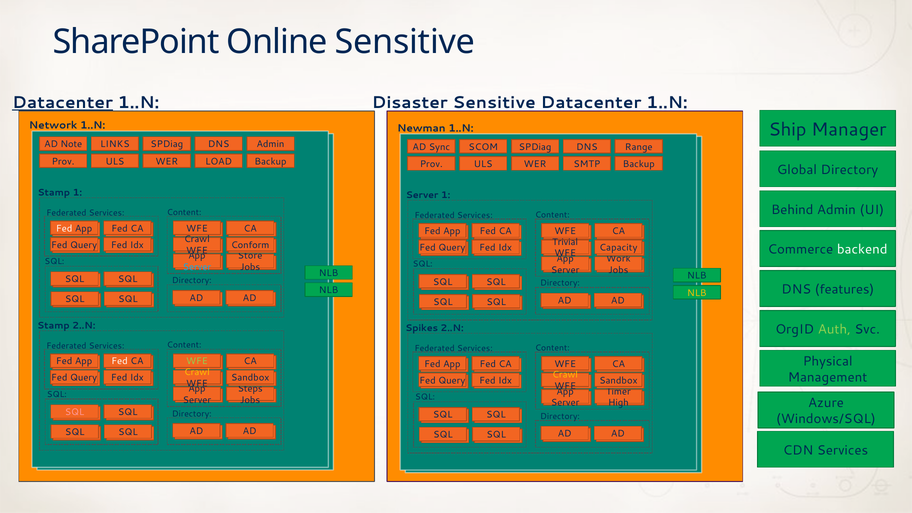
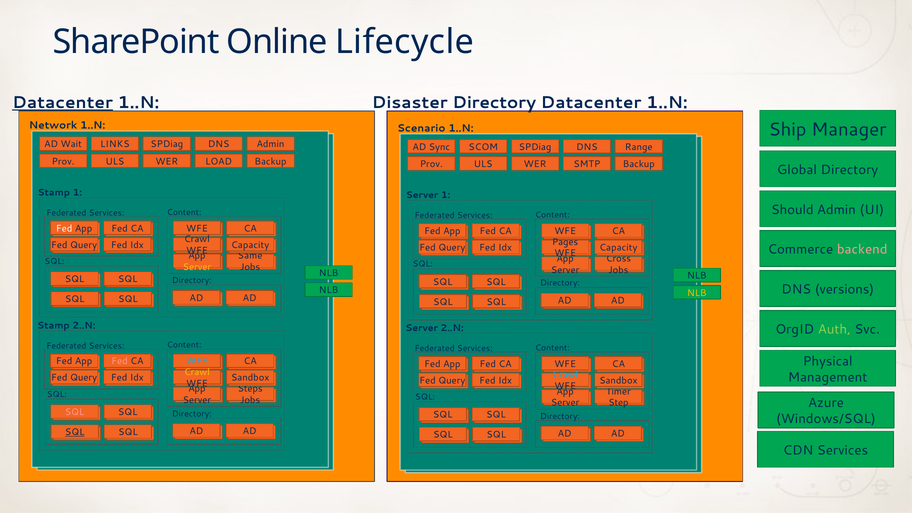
Online Sensitive: Sensitive -> Lifecycle (405, 42)
Disaster Sensitive: Sensitive -> Directory (494, 103)
Newman: Newman -> Scenario (421, 128)
Note: Note -> Wait (71, 144)
Behind: Behind -> Should (792, 210)
Trivial: Trivial -> Pages (565, 242)
Conform: Conform -> Capacity (250, 245)
backend colour: white -> pink (862, 250)
Store: Store -> Same (250, 256)
Work: Work -> Cross (618, 258)
Server colour: light blue -> yellow (197, 267)
features: features -> versions (844, 289)
Spikes: Spikes -> Server (422, 328)
Fed colour: white -> pink (119, 361)
WFE colour: light green -> light blue (197, 361)
Crawl colour: yellow -> light blue (565, 375)
High: High -> Step (618, 403)
SQL underline: none -> present (75, 432)
